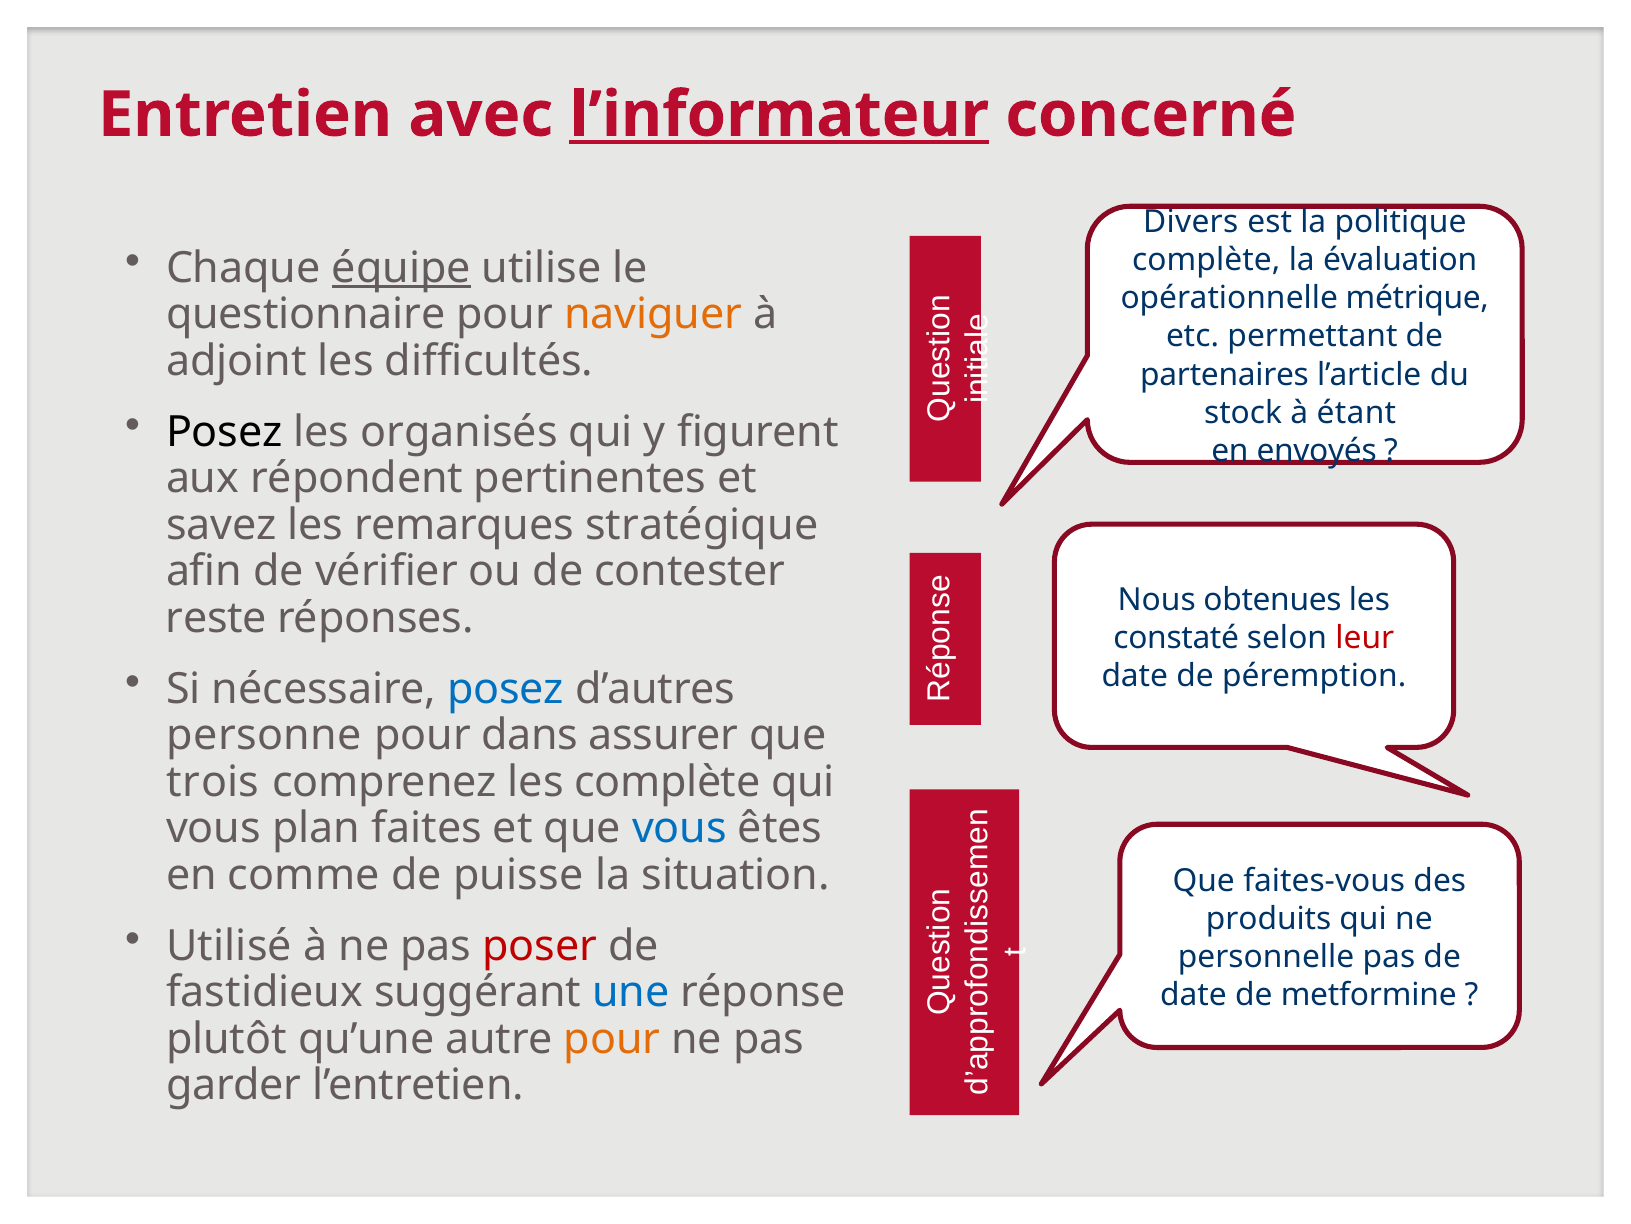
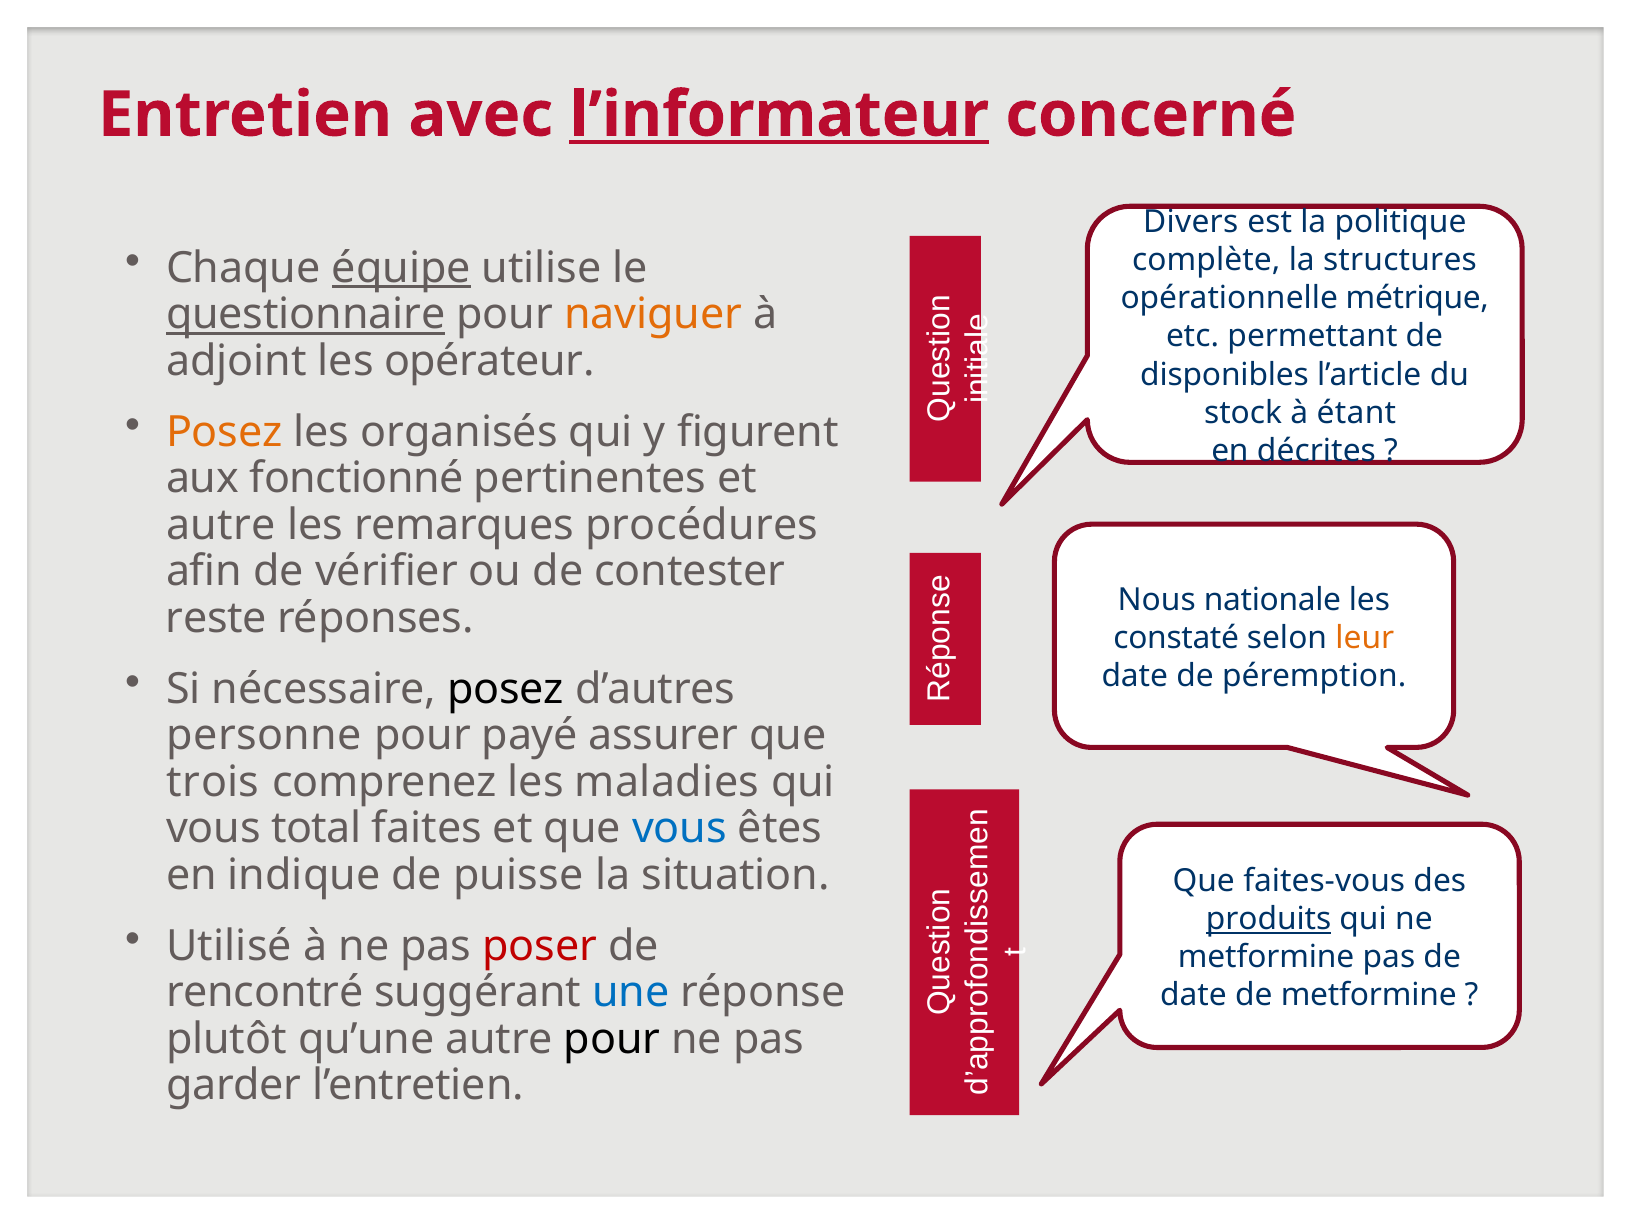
évaluation: évaluation -> structures (1400, 260)
questionnaire underline: none -> present (306, 315)
difficultés: difficultés -> opérateur (489, 361)
partenaires: partenaires -> disponibles (1225, 374)
Posez colour: black -> orange (224, 432)
envoyés: envoyés -> décrites (1316, 451)
répondent: répondent -> fonctionné (357, 478)
savez: savez -> autre (221, 525)
stratégique: stratégique -> procédures (702, 525)
obtenues: obtenues -> nationale (1273, 599)
leur colour: red -> orange (1365, 638)
posez colour: blue -> black (506, 689)
dans: dans -> payé (530, 735)
les complète: complète -> maladies (667, 782)
plan: plan -> total (317, 828)
comme: comme -> indique (304, 875)
produits underline: none -> present (1269, 918)
personnelle: personnelle -> metformine (1266, 957)
fastidieux: fastidieux -> rencontré (265, 992)
pour colour: orange -> black (612, 1039)
